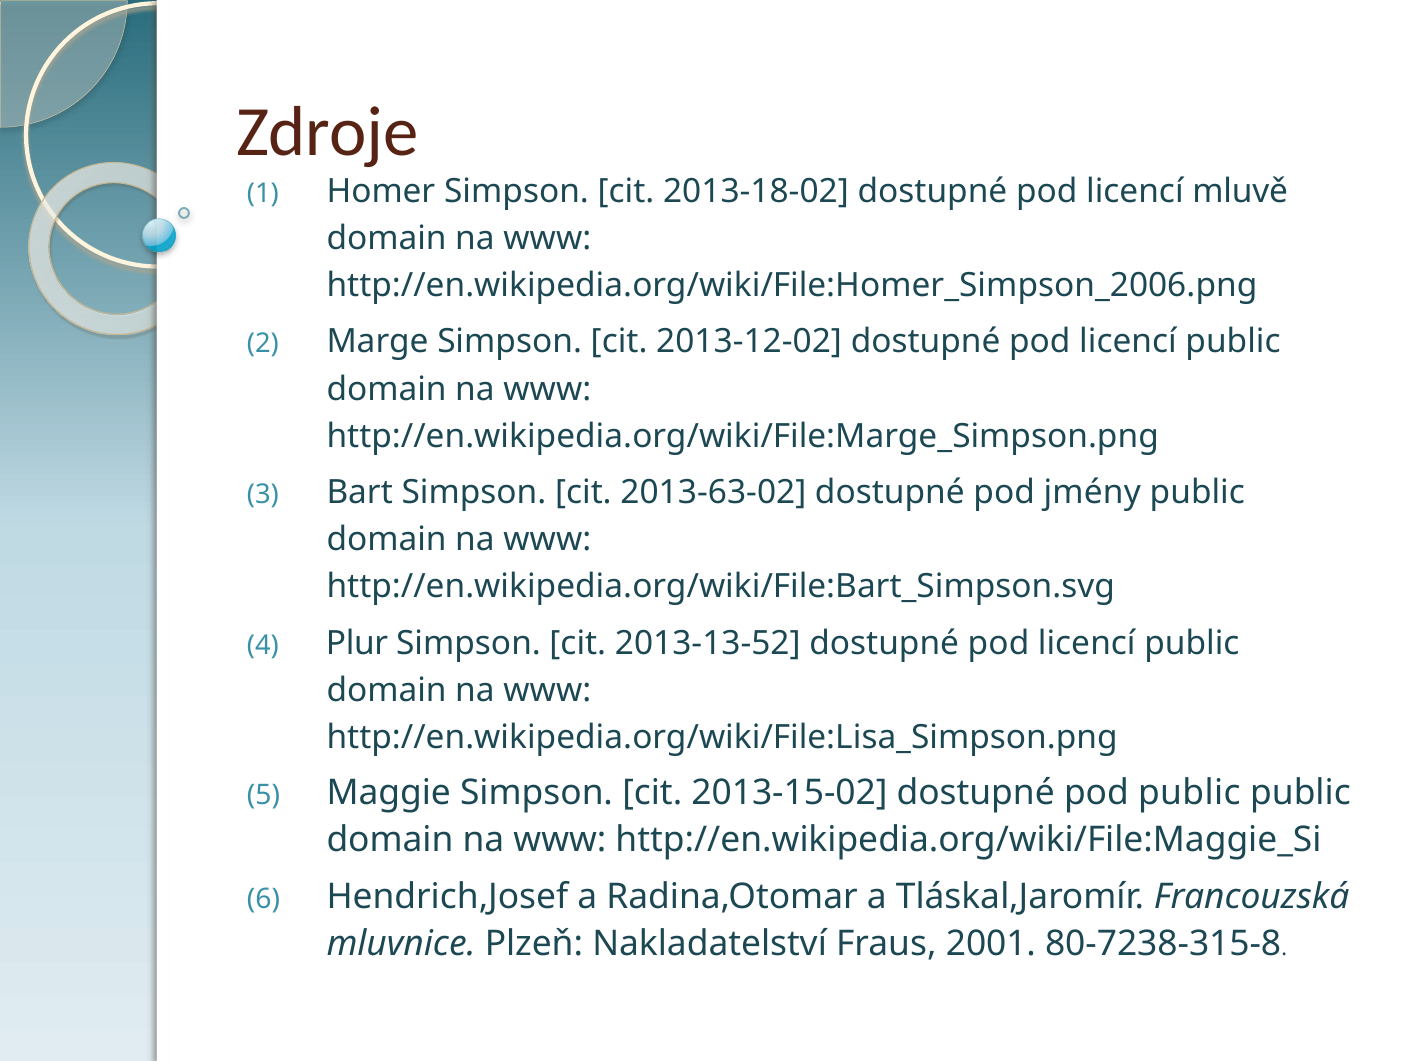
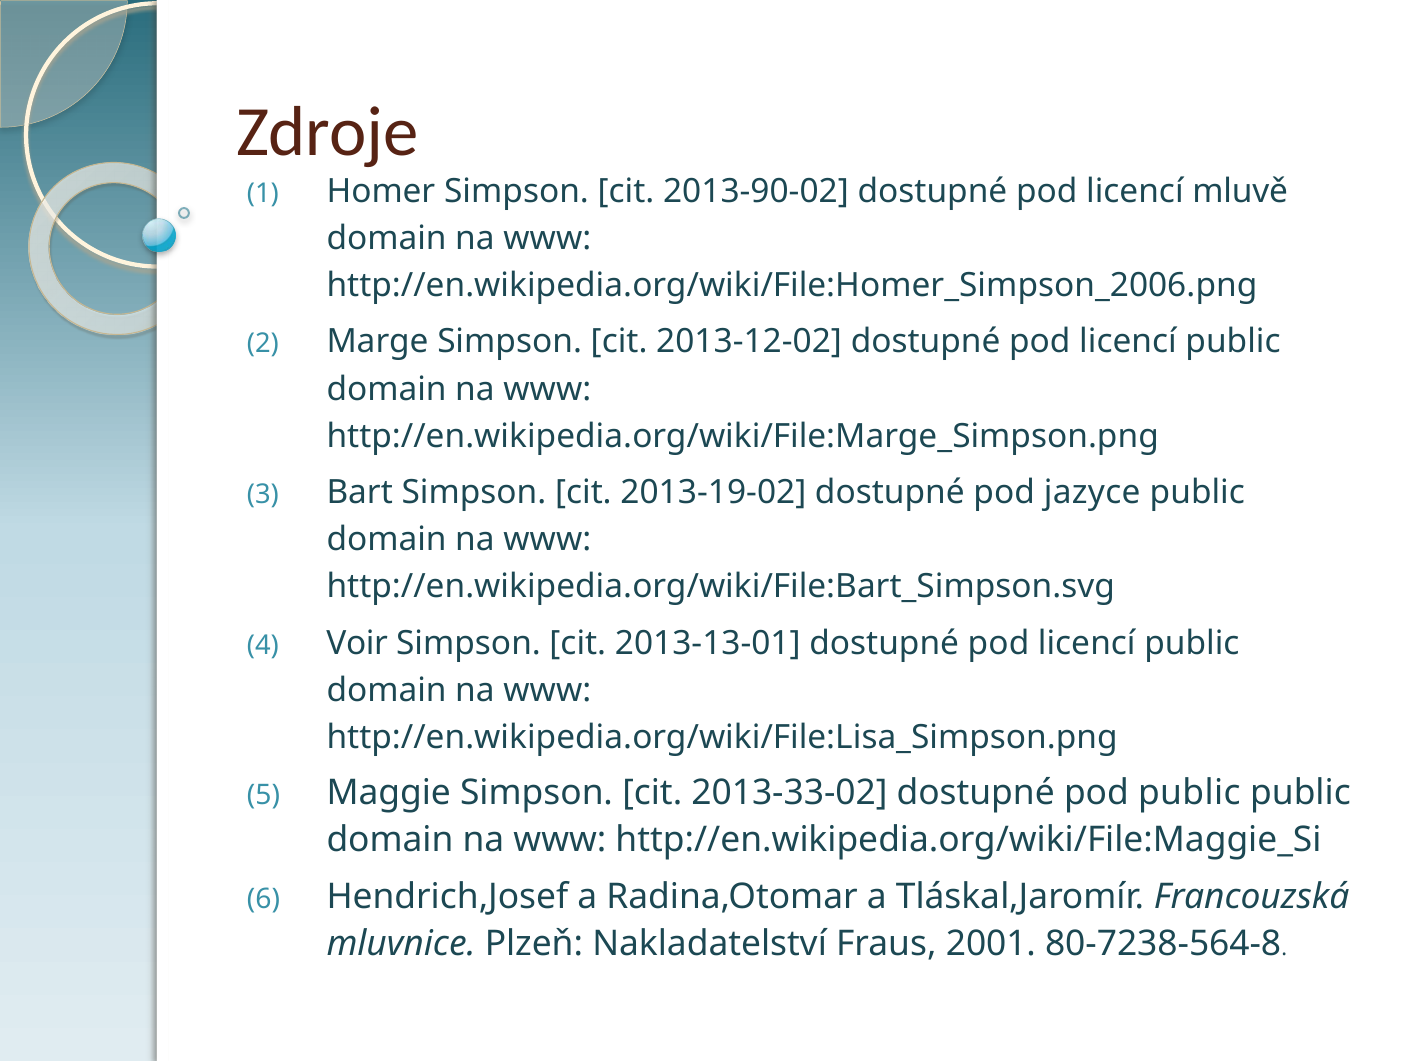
2013-18-02: 2013-18-02 -> 2013-90-02 (756, 191)
2013-63-02: 2013-63-02 -> 2013-19-02 (713, 493)
jmény: jmény -> jazyce (1092, 493)
Plur: Plur -> Voir (357, 644)
2013-13-52: 2013-13-52 -> 2013-13-01 (708, 644)
2013-15-02: 2013-15-02 -> 2013-33-02 (789, 793)
80-7238-315-8: 80-7238-315-8 -> 80-7238-564-8 (1163, 944)
